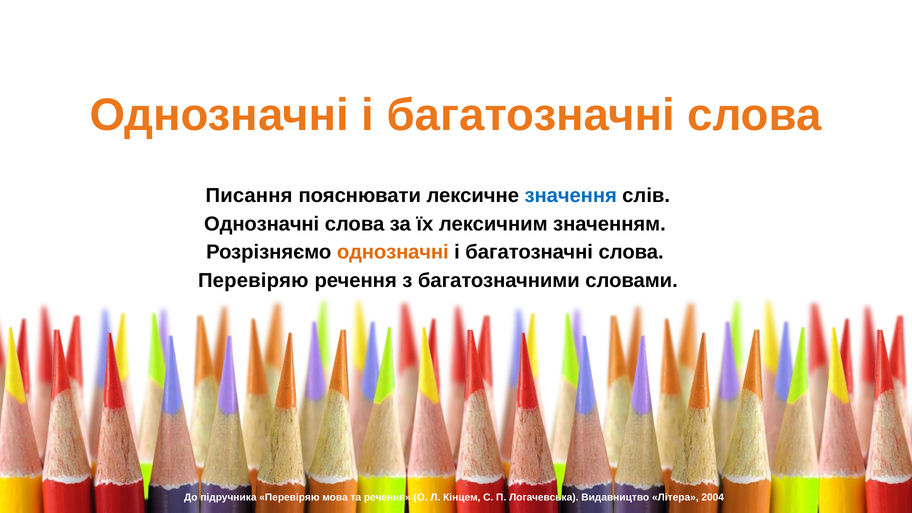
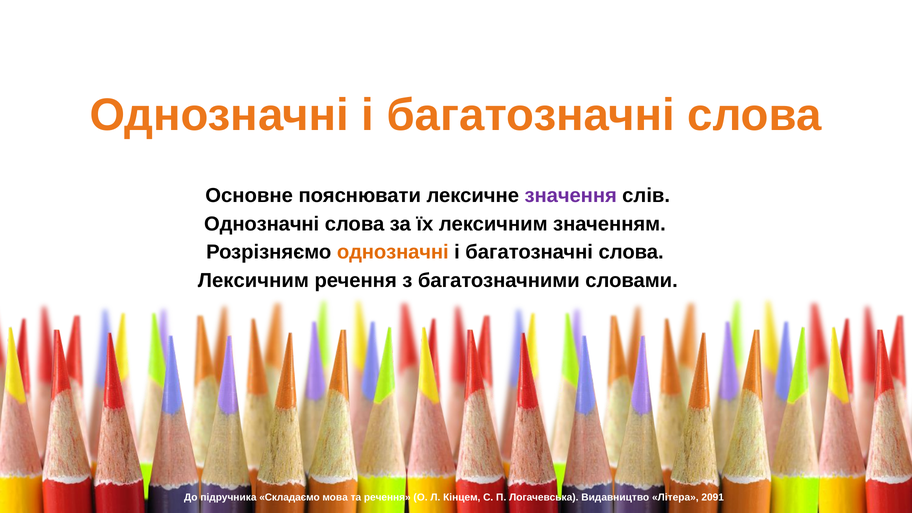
Писання: Писання -> Основне (249, 195)
значення colour: blue -> purple (571, 195)
Перевіряю: Перевіряю -> Лексичним (253, 281)
підручника Перевіряю: Перевіряю -> Складаємо (289, 498)
2004: 2004 -> 2091 (713, 498)
